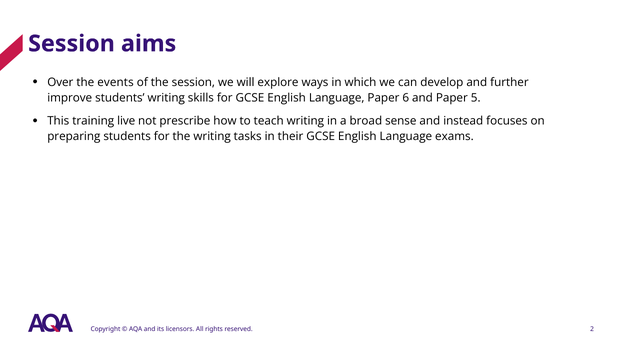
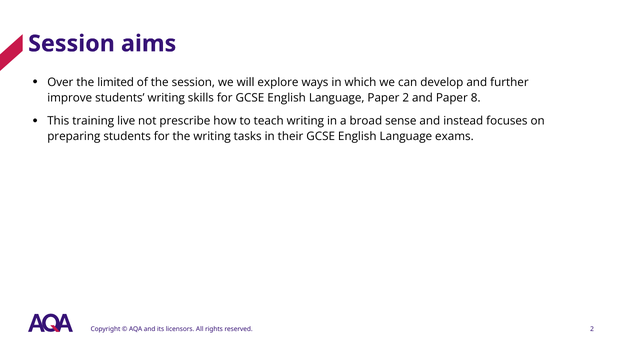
events: events -> limited (116, 82)
Paper 6: 6 -> 2 (406, 98)
5: 5 -> 8 (476, 98)
